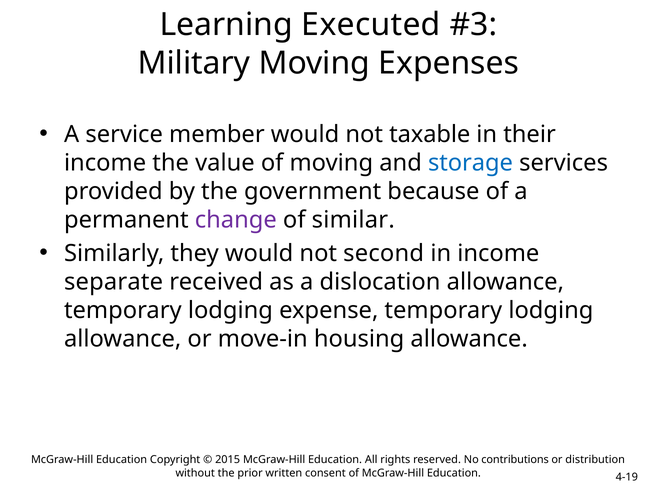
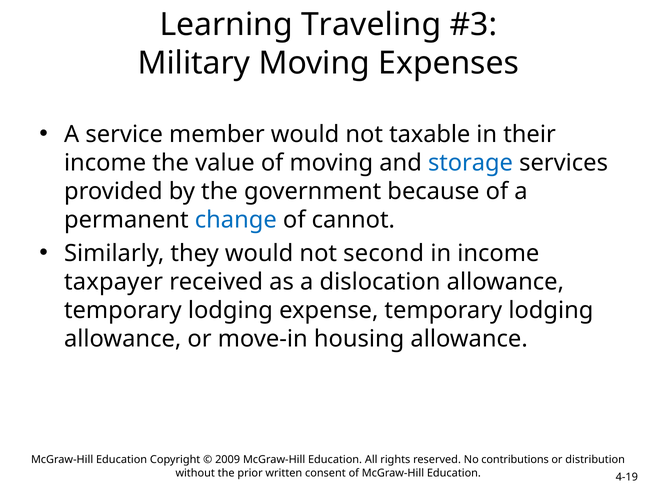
Executed: Executed -> Traveling (371, 25)
change colour: purple -> blue (236, 220)
similar: similar -> cannot (353, 220)
separate: separate -> taxpayer (114, 282)
2015: 2015 -> 2009 (228, 460)
